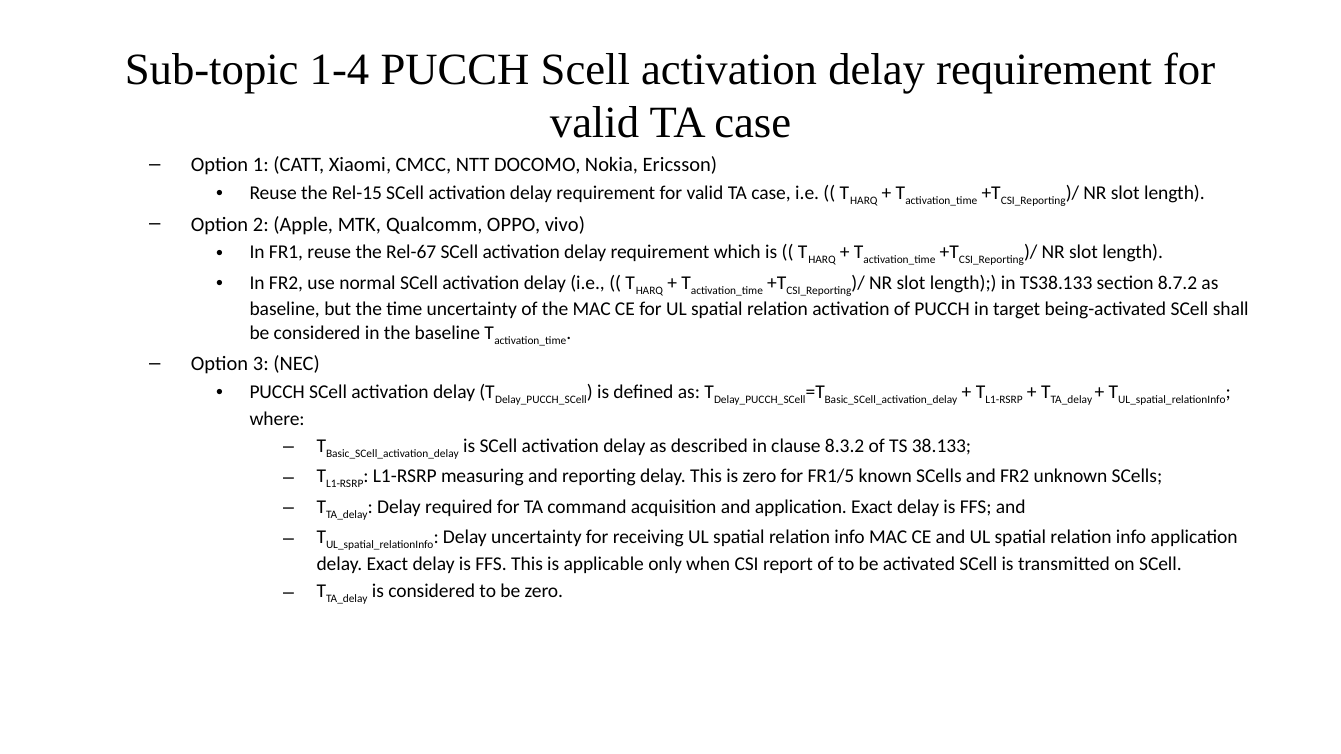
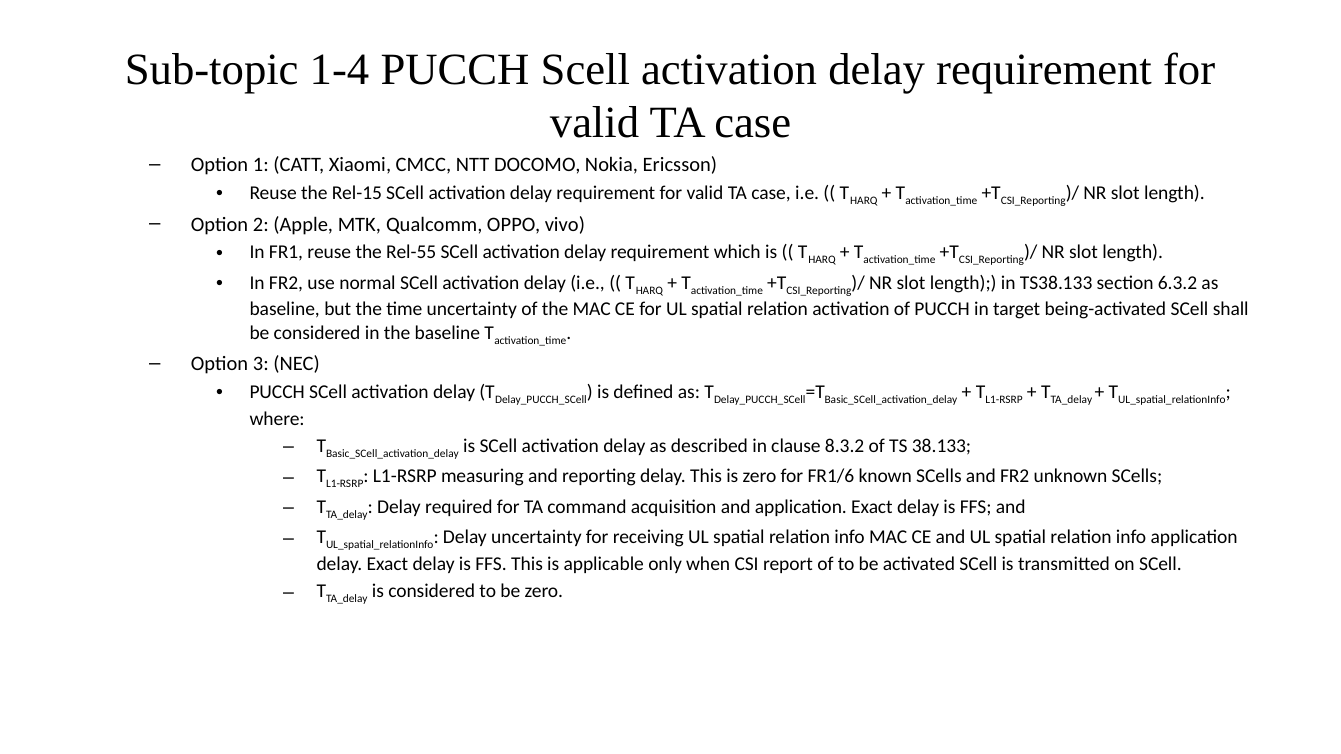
Rel-67: Rel-67 -> Rel-55 (411, 252)
8.7.2: 8.7.2 -> 6.3.2 (1177, 283)
FR1/5: FR1/5 -> FR1/6 (831, 477)
